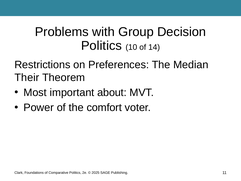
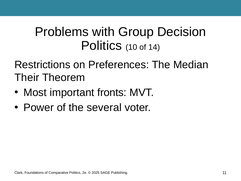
about: about -> fronts (112, 92)
comfort: comfort -> several (104, 107)
